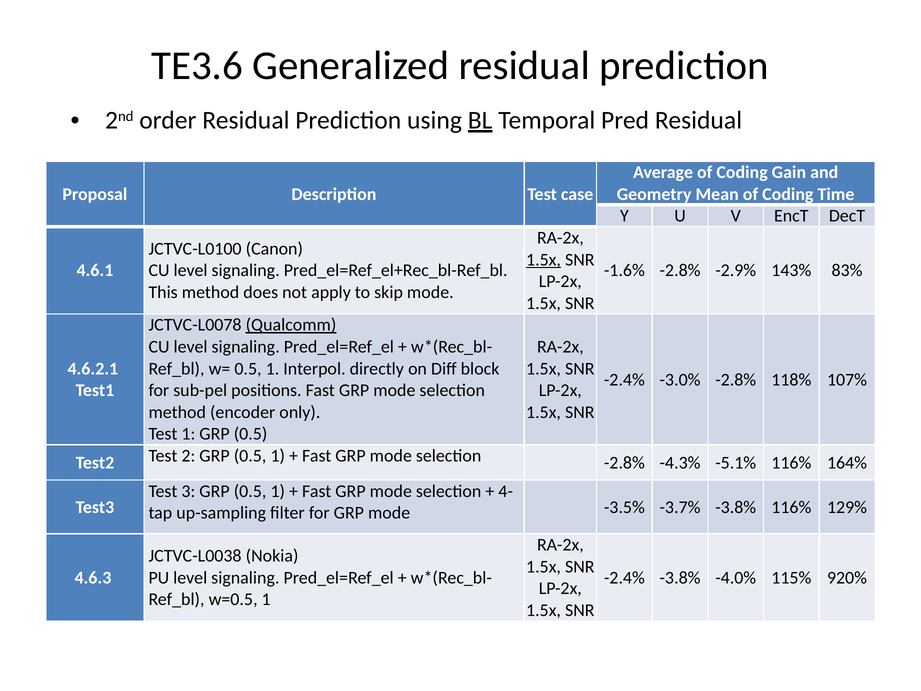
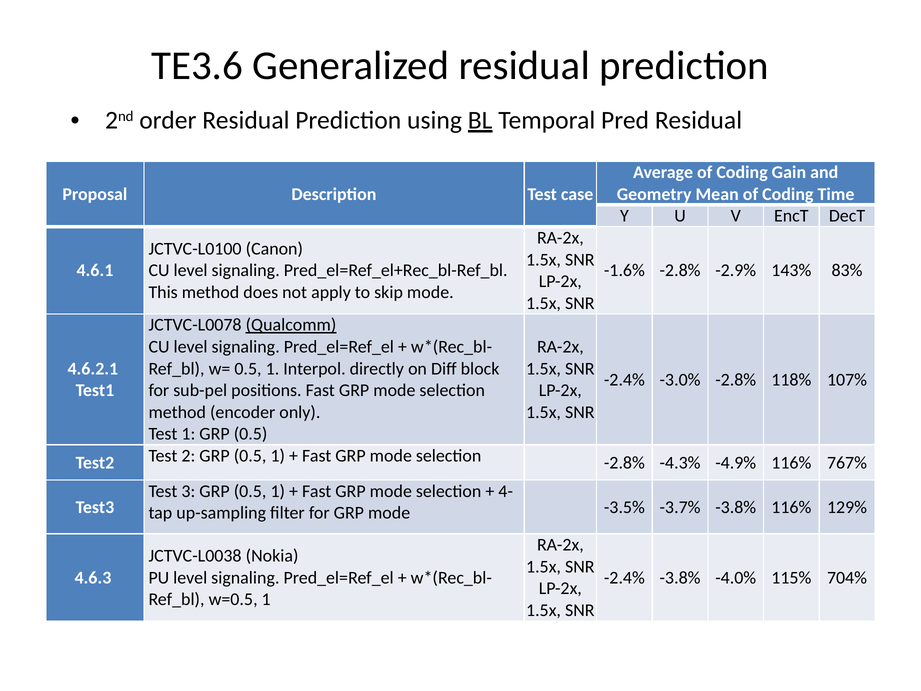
1.5x underline: present -> none (544, 260)
-5.1%: -5.1% -> -4.9% (736, 462)
164%: 164% -> 767% (847, 462)
920%: 920% -> 704% (847, 577)
